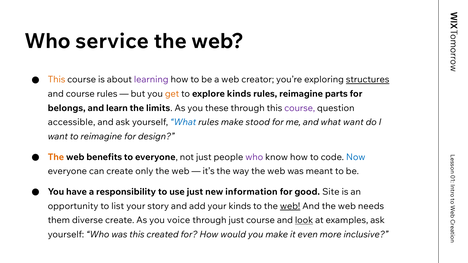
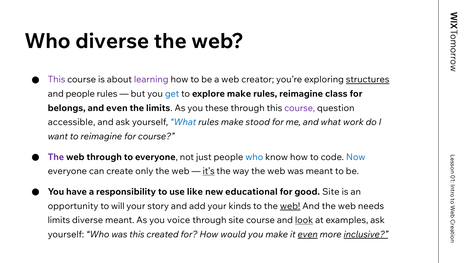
Who service: service -> diverse (112, 41)
This colour: orange -> purple (57, 80)
and course: course -> people (80, 94)
get colour: orange -> blue (172, 94)
explore kinds: kinds -> make (239, 94)
parts: parts -> class (336, 94)
and learn: learn -> even (117, 108)
what want: want -> work (353, 122)
for design: design -> course (156, 136)
The colour: orange -> purple (56, 157)
web benefits: benefits -> through (104, 157)
who colour: purple -> blue (254, 157)
it’s underline: none -> present (209, 171)
use just: just -> like (195, 192)
information: information -> educational (251, 192)
list: list -> will (118, 206)
them: them -> limits (59, 220)
diverse create: create -> meant (120, 220)
through just: just -> site (236, 220)
even underline: none -> present (308, 235)
inclusive underline: none -> present (366, 235)
